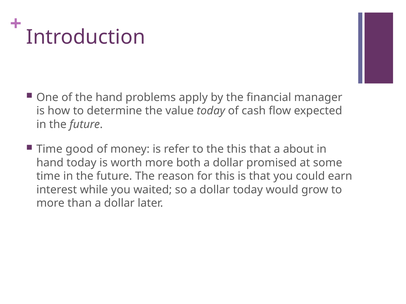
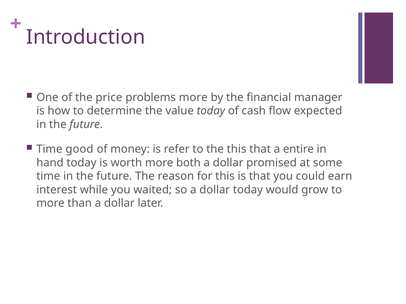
the hand: hand -> price (109, 98)
problems apply: apply -> more (193, 98)
about: about -> entire (298, 149)
